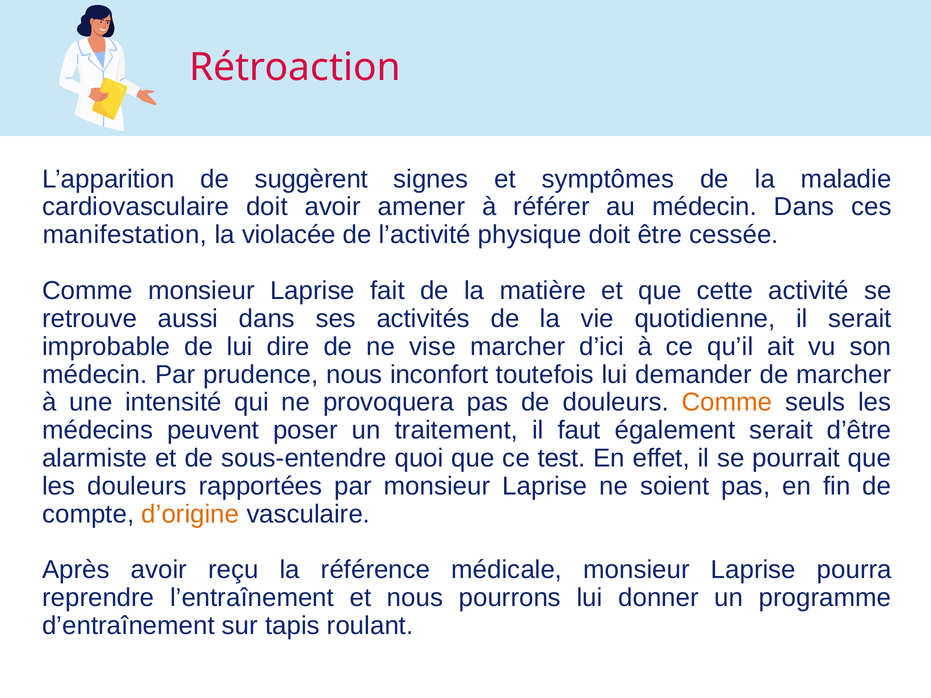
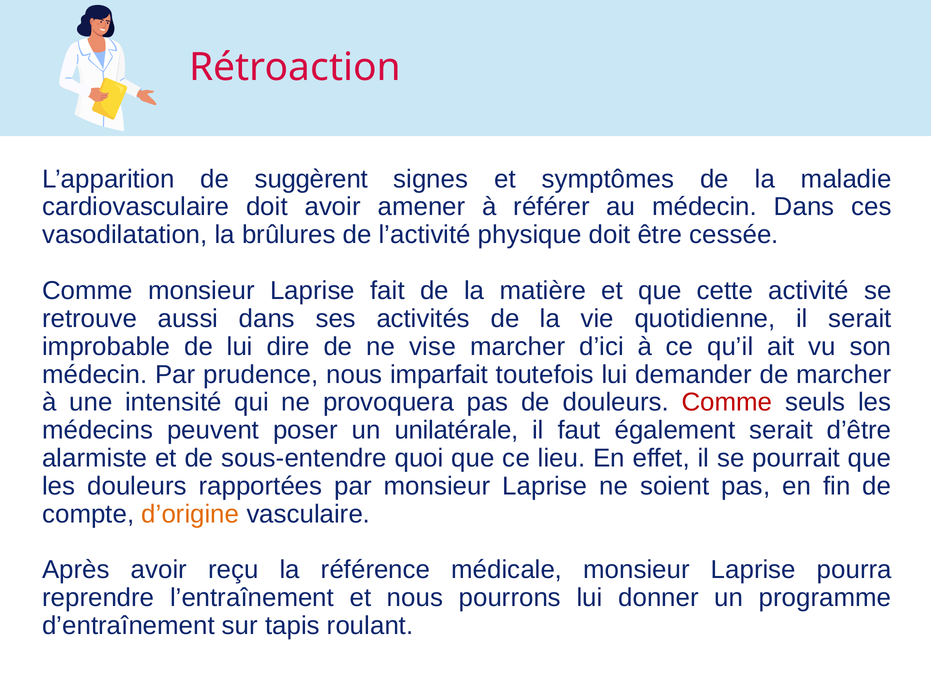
manifestation: manifestation -> vasodilatation (125, 235)
violacée: violacée -> brûlures (289, 235)
inconfort: inconfort -> imparfait (439, 375)
Comme colour: orange -> red (727, 403)
traitement: traitement -> unilatérale (456, 430)
test: test -> lieu (562, 458)
